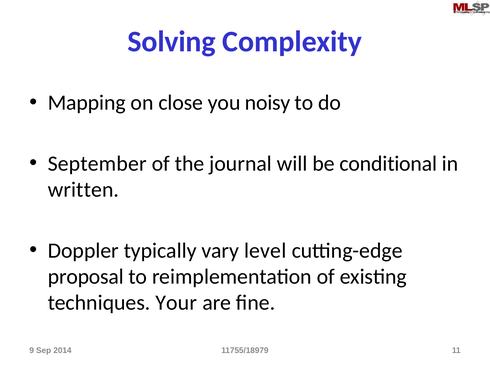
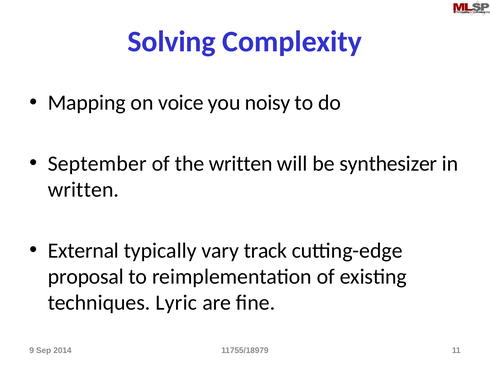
close: close -> voice (181, 103)
the journal: journal -> written (241, 164)
conditional: conditional -> synthesizer (388, 164)
Doppler: Doppler -> External (83, 251)
level: level -> track (265, 251)
Your: Your -> Lyric (176, 303)
